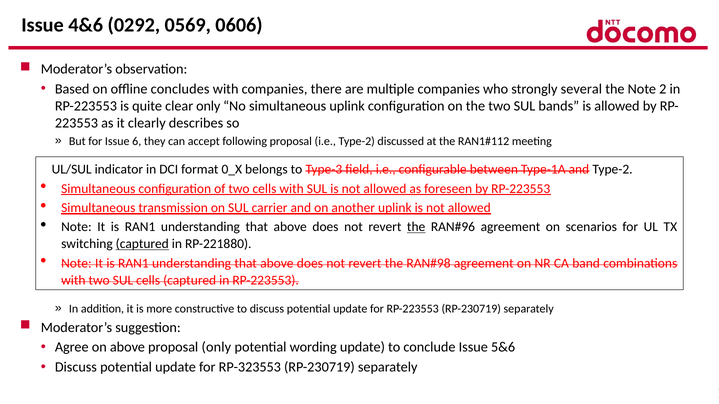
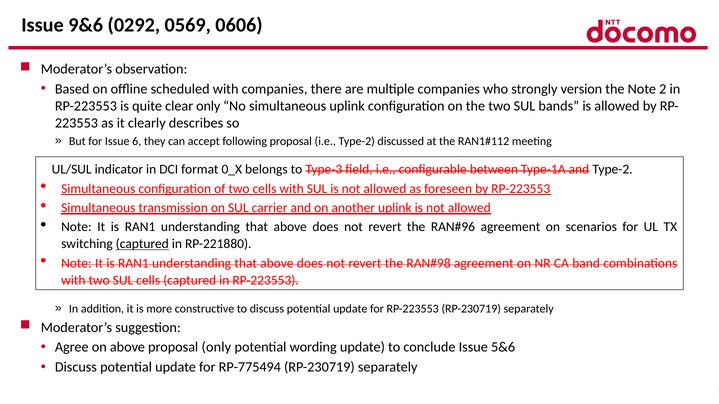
4&6: 4&6 -> 9&6 (86, 25)
concludes: concludes -> scheduled (180, 89)
several: several -> version (581, 89)
the underline: present -> none (416, 227)
RP-323553: RP-323553 -> RP-775494 (250, 368)
